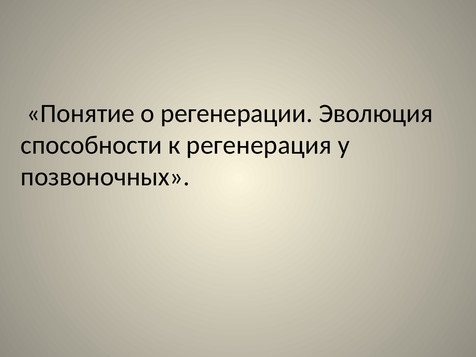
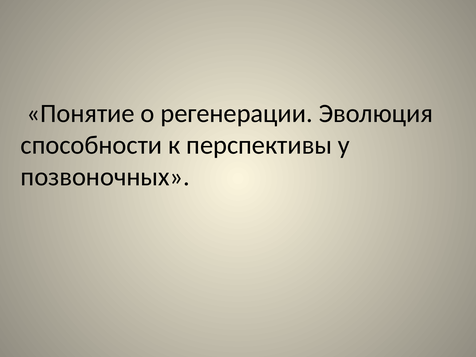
регенерация: регенерация -> перспективы (259, 145)
